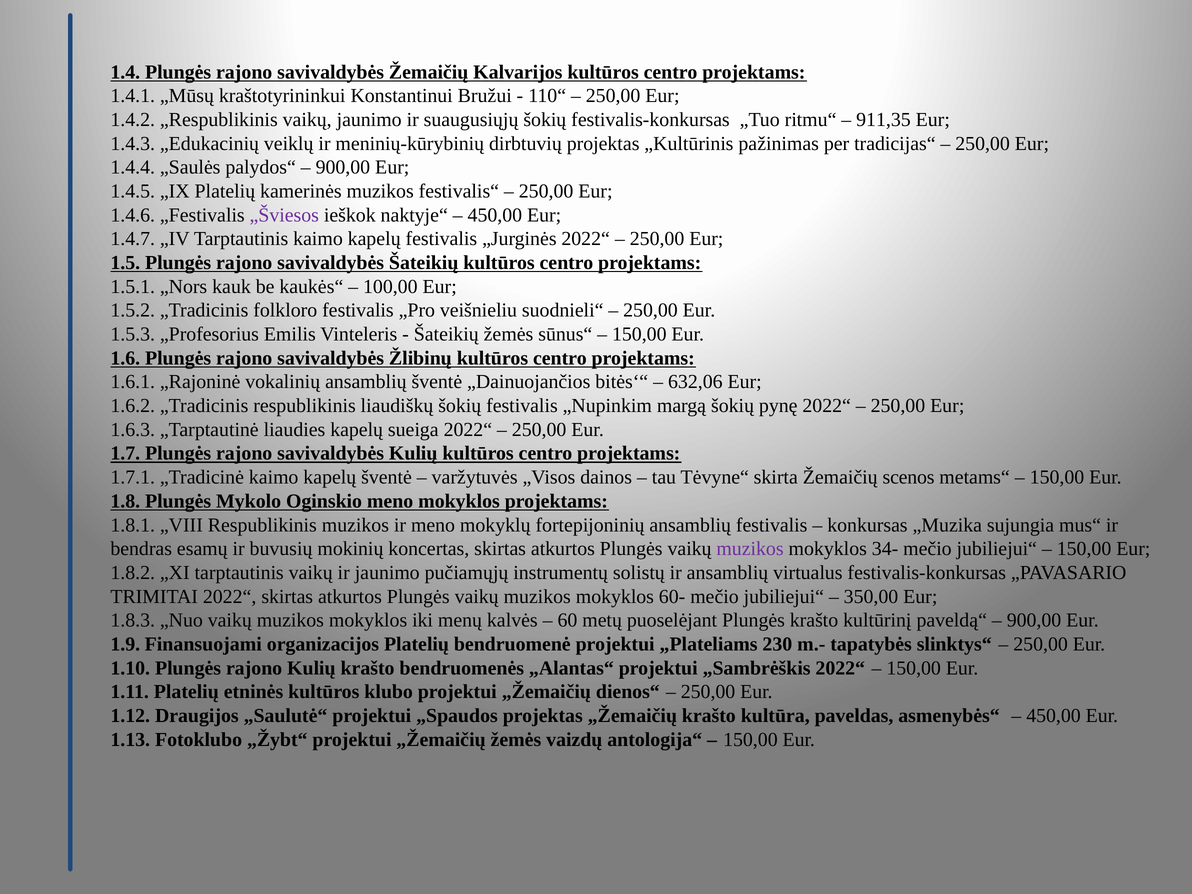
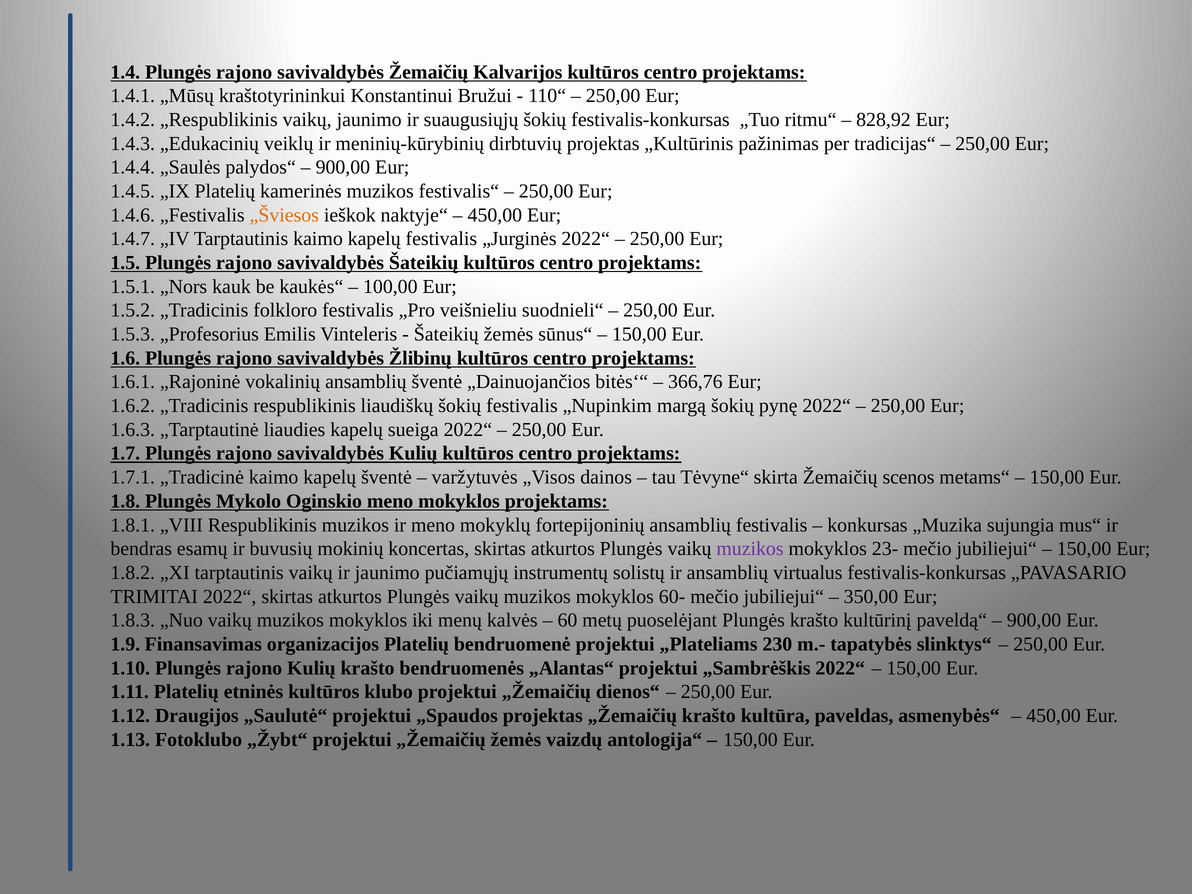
911,35: 911,35 -> 828,92 (883, 120)
„Šviesos colour: purple -> orange (284, 215)
632,06: 632,06 -> 366,76 (695, 382)
34-: 34- -> 23- (885, 549)
Finansuojami: Finansuojami -> Finansavimas (203, 644)
